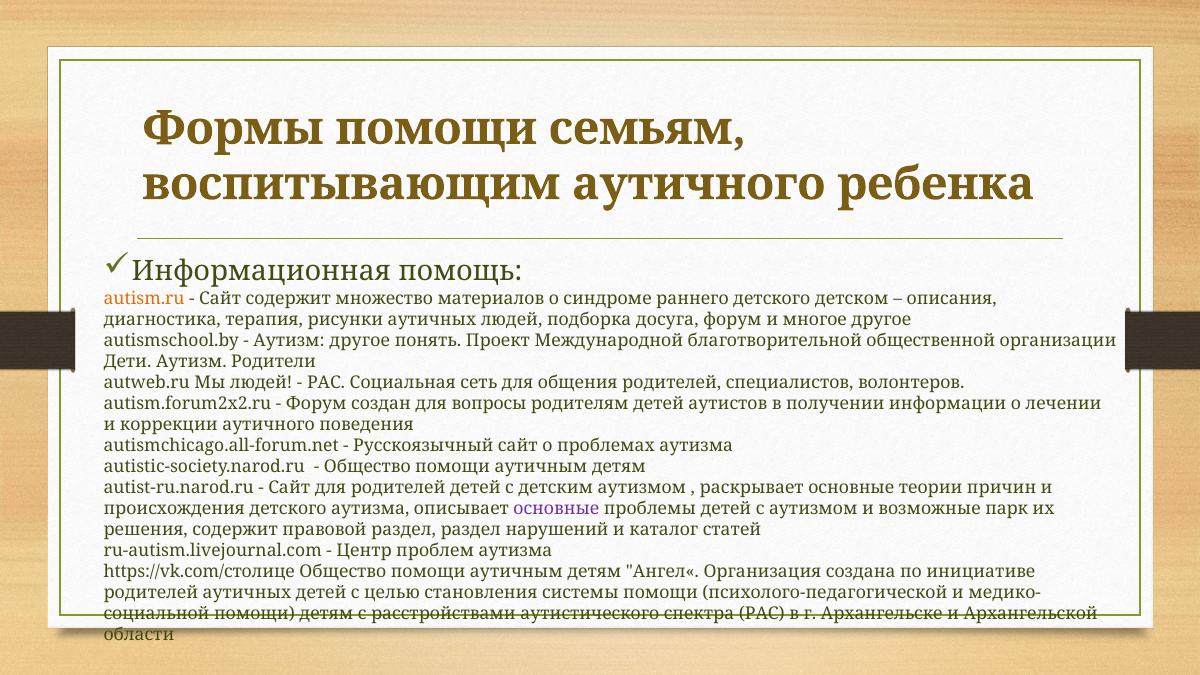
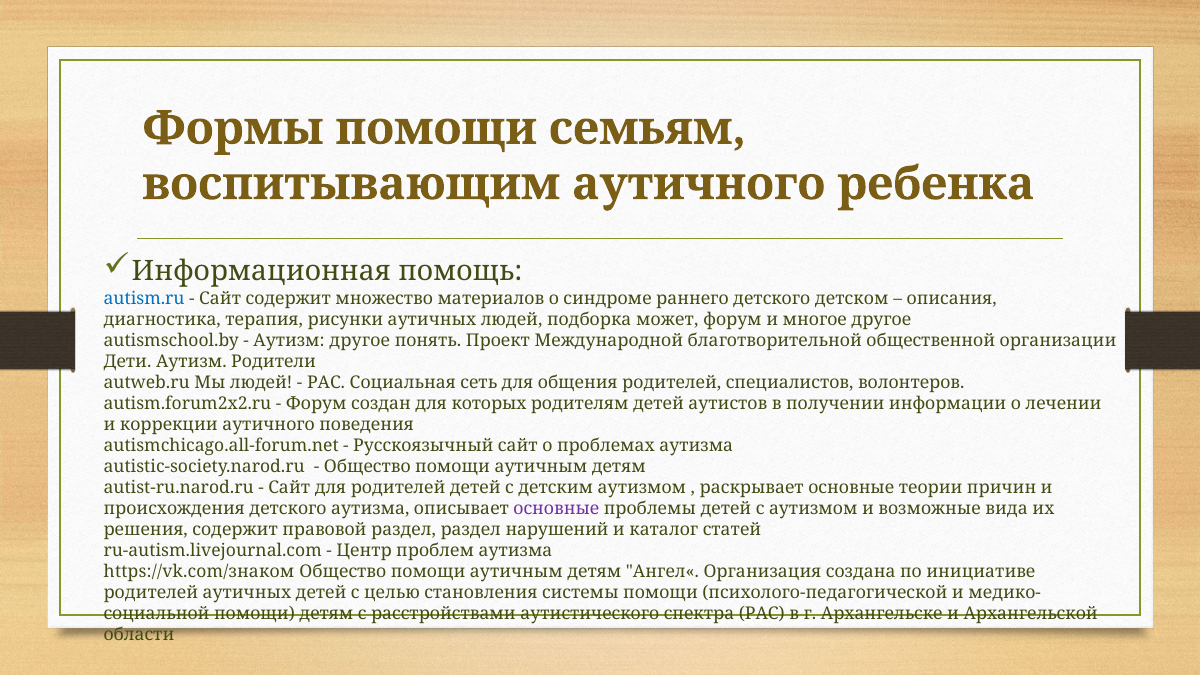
autism.ru colour: orange -> blue (144, 298)
досуга: досуга -> может (667, 319)
вопросы: вопросы -> которых (489, 403)
парк: парк -> вида (1007, 508)
https://vk.com/столице: https://vk.com/столице -> https://vk.com/знаком (199, 571)
